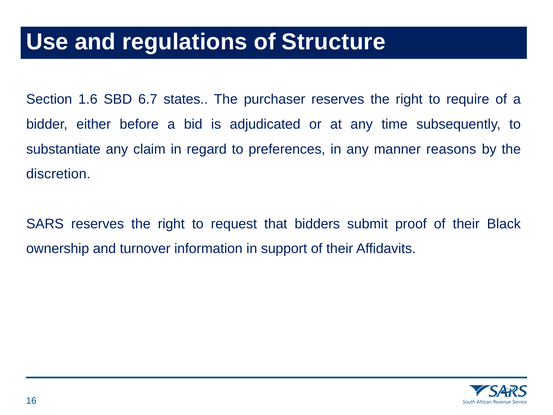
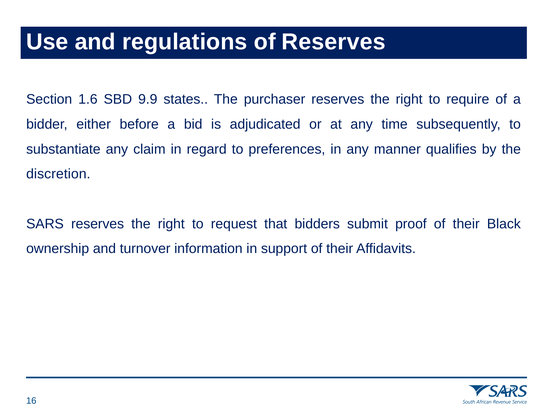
of Structure: Structure -> Reserves (334, 42)
6.7: 6.7 -> 9.9 (148, 99)
reasons: reasons -> qualifies (451, 149)
